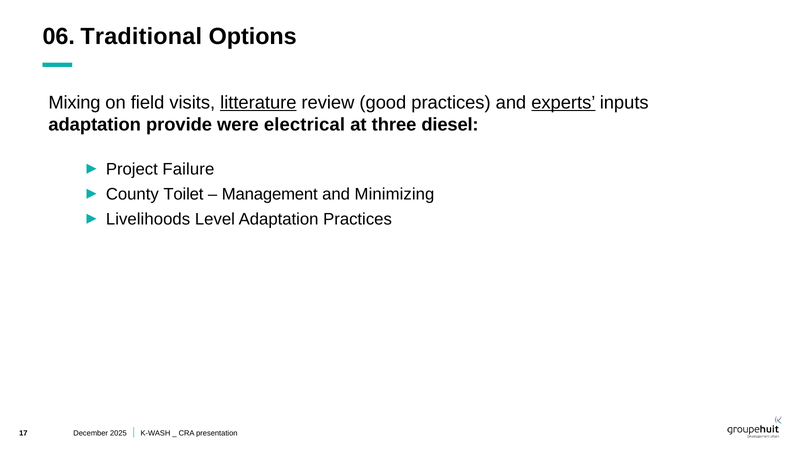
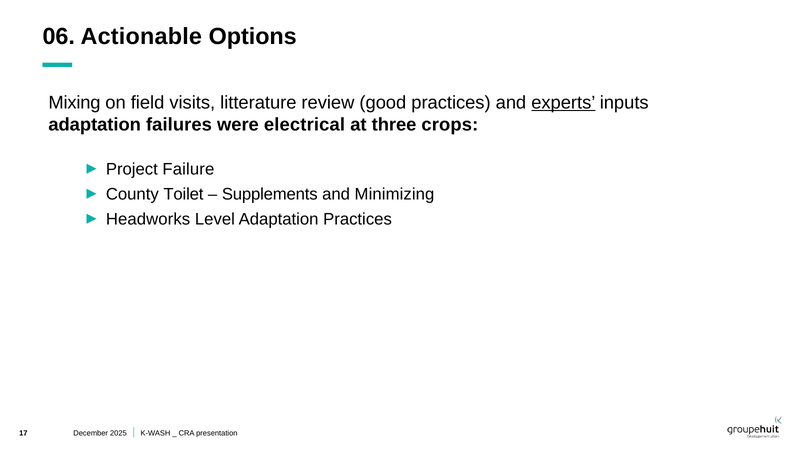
Traditional: Traditional -> Actionable (141, 36)
litterature underline: present -> none (258, 102)
provide: provide -> failures (179, 124)
diesel: diesel -> crops (450, 124)
Management: Management -> Supplements (270, 194)
Livelihoods: Livelihoods -> Headworks (148, 219)
